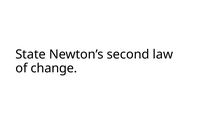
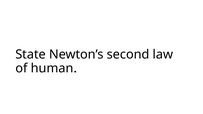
change: change -> human (54, 68)
